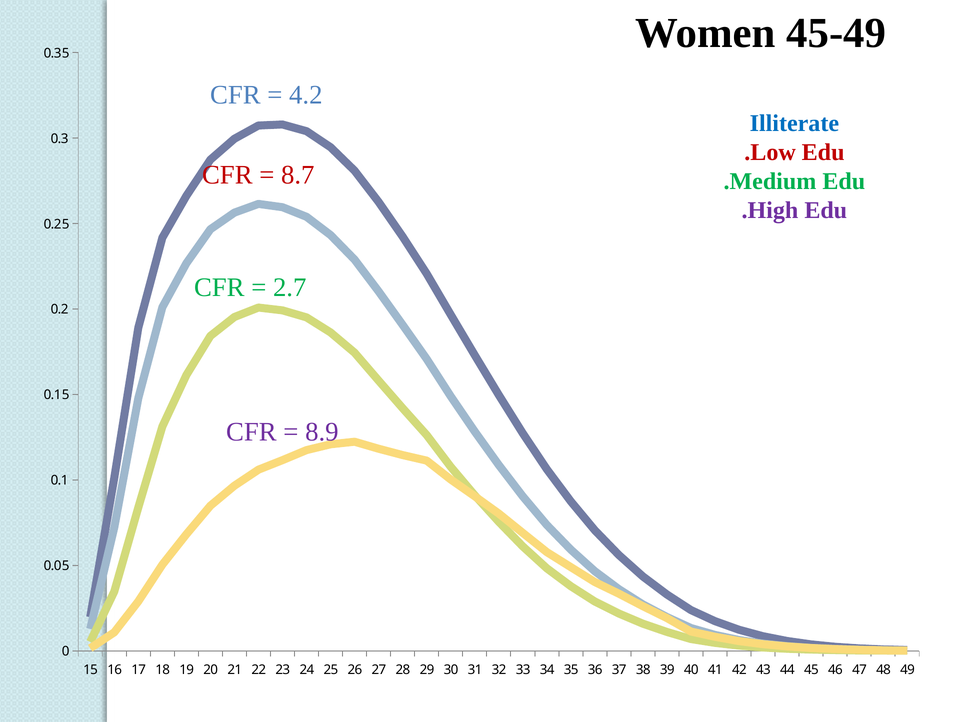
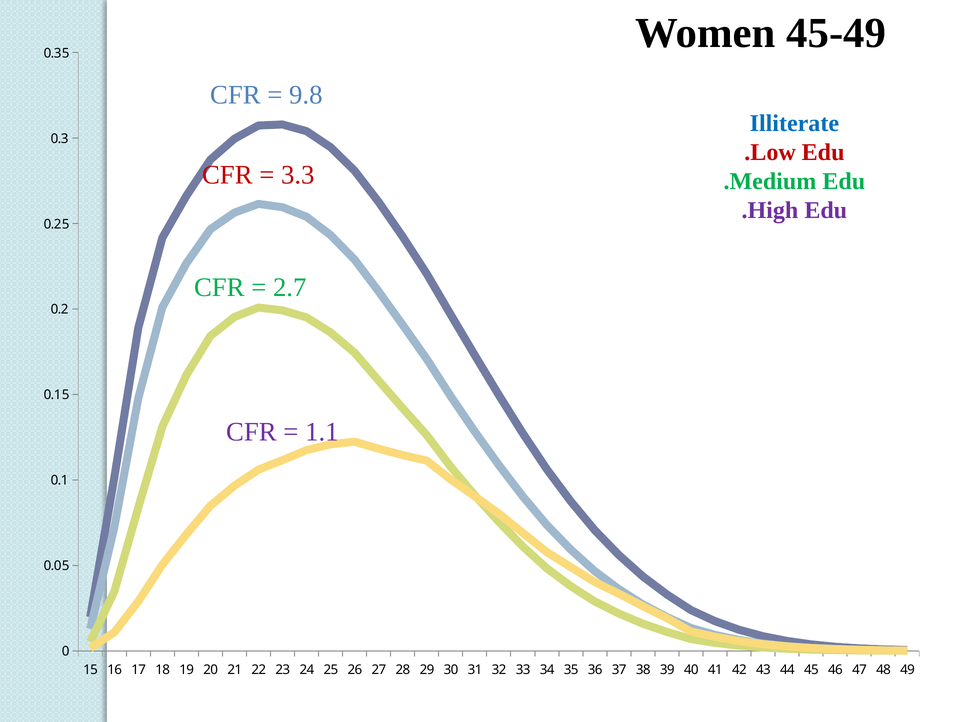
4.2: 4.2 -> 9.8 (306, 95)
8.7: 8.7 -> 3.3 (298, 175)
8.9: 8.9 -> 1.1 (322, 432)
